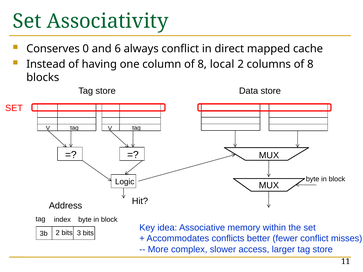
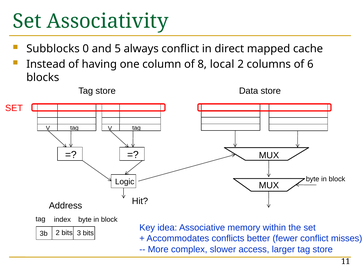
Conserves: Conserves -> Subblocks (53, 49)
6: 6 -> 5 (118, 49)
columns of 8: 8 -> 6 (310, 64)
